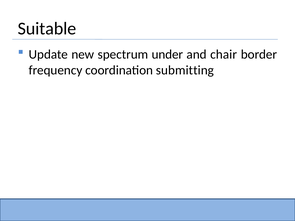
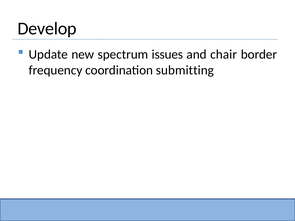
Suitable: Suitable -> Develop (47, 29)
under: under -> issues (167, 55)
